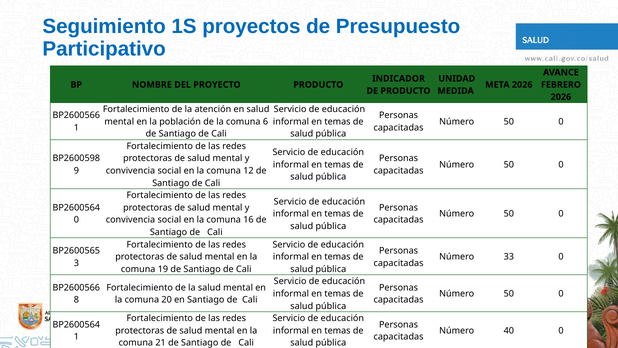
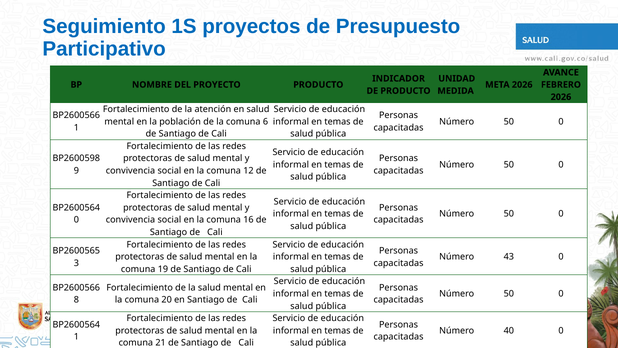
33: 33 -> 43 (509, 257)
